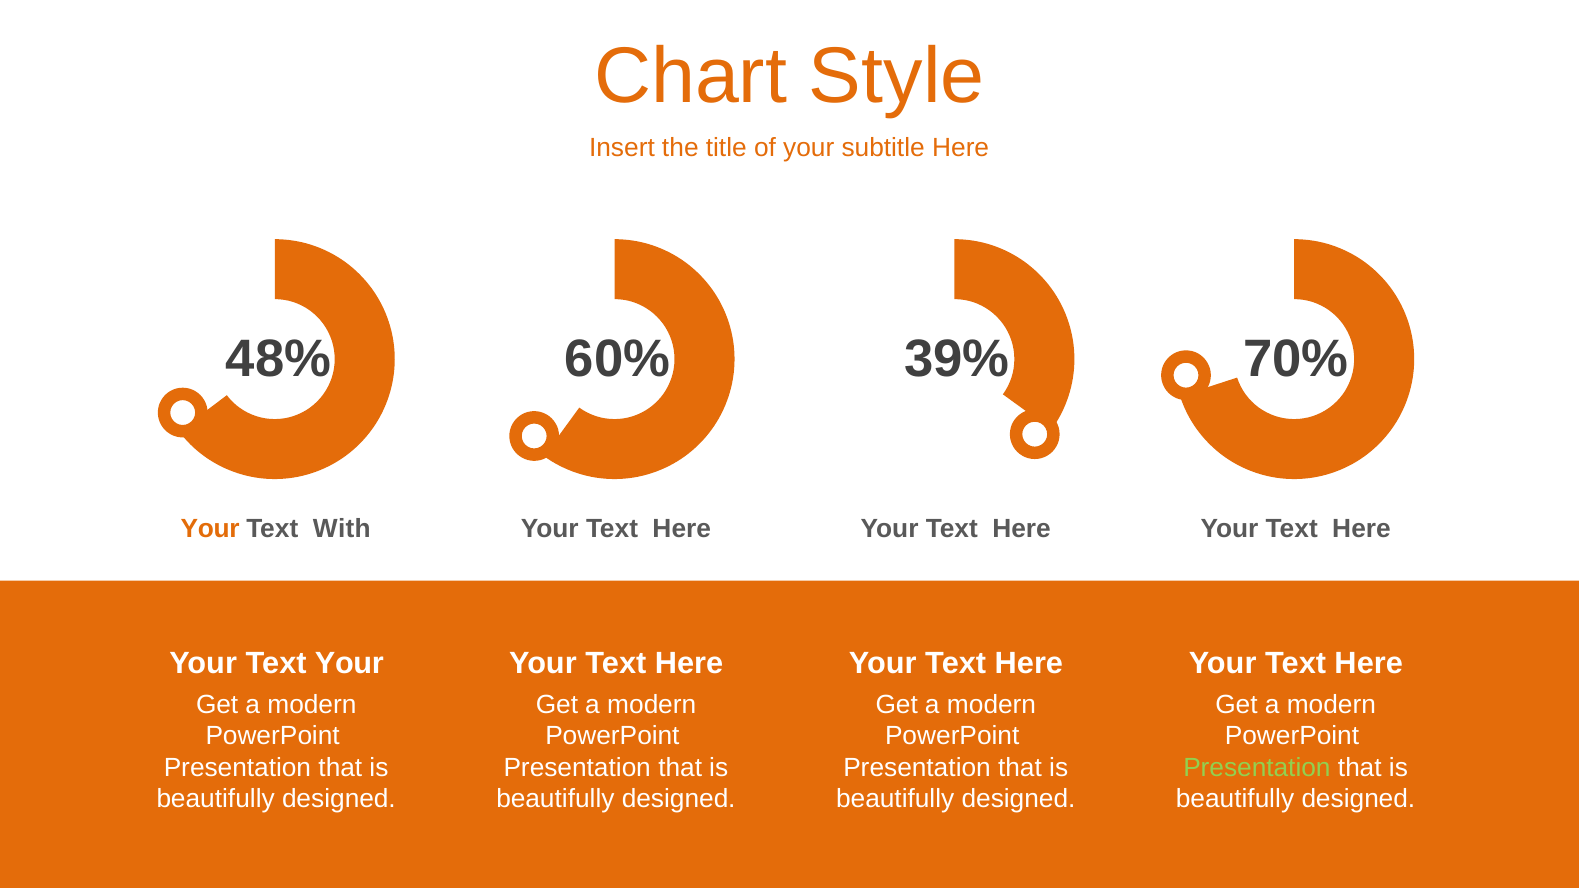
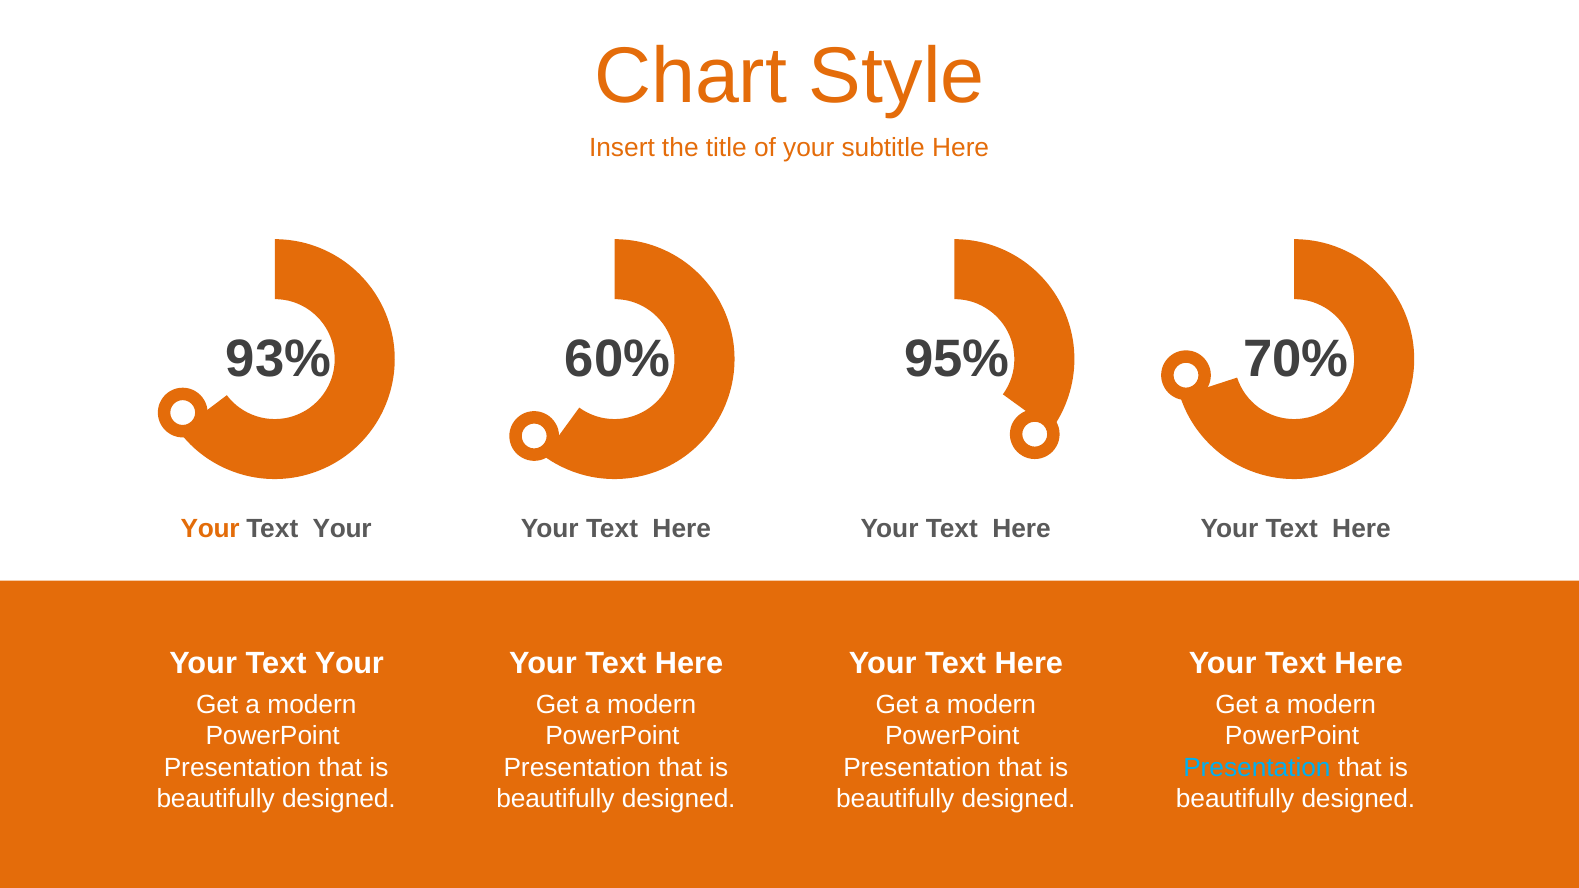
48%: 48% -> 93% (278, 359)
39%: 39% -> 95% (957, 359)
With: With -> Your (342, 529)
Presentation colour: light green -> light blue (1257, 768)
